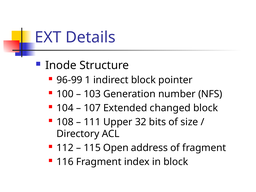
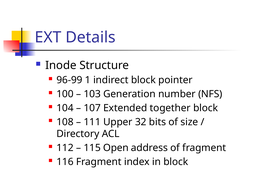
changed: changed -> together (170, 108)
